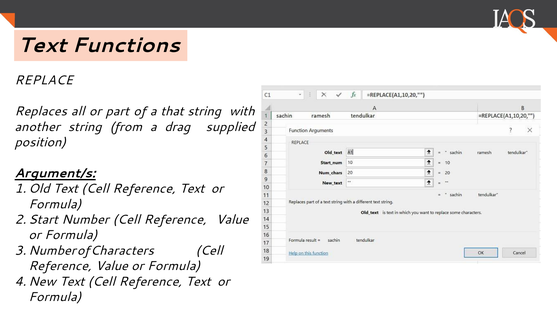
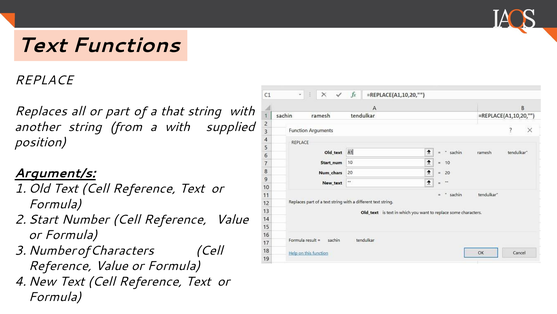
a drag: drag -> with (177, 127)
